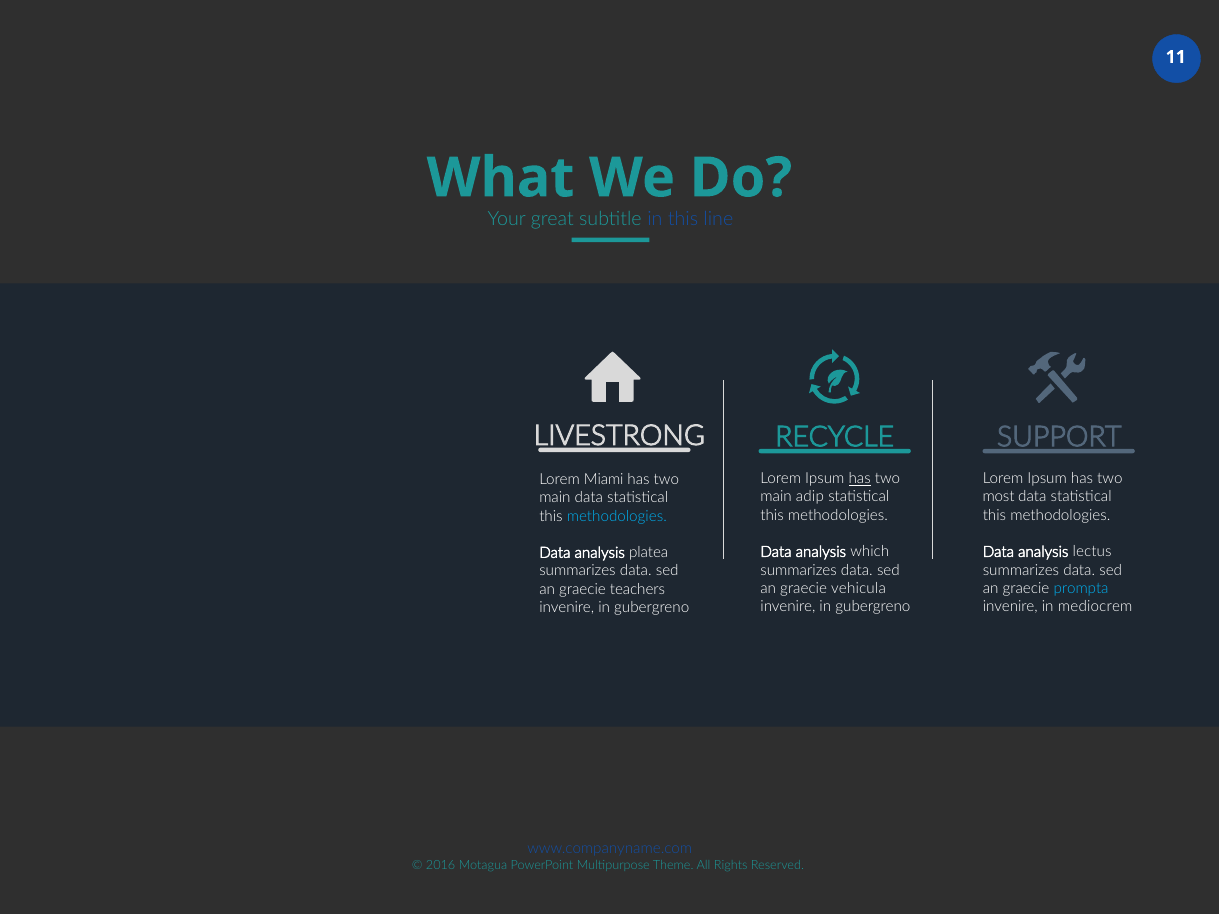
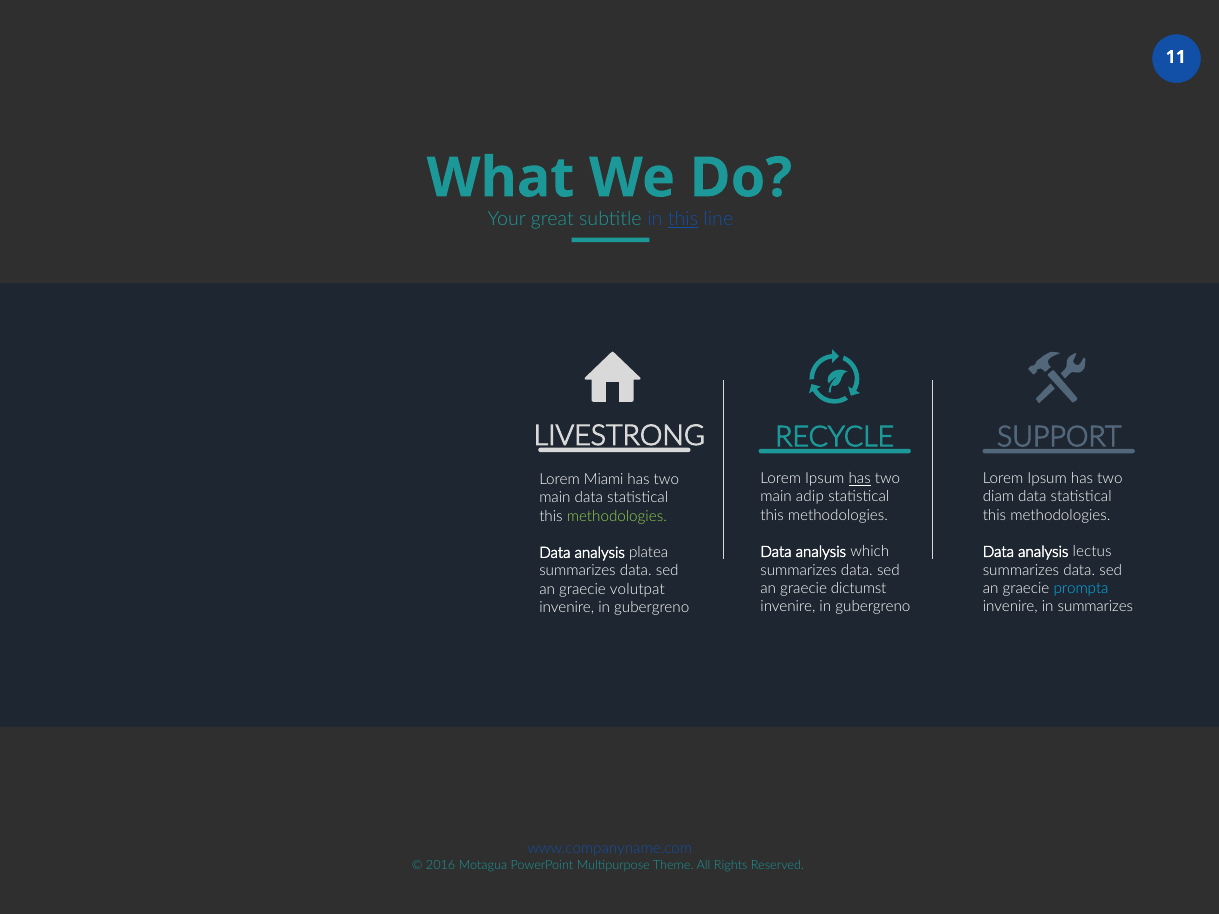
this underline: none -> present (683, 219)
most: most -> diam (998, 497)
methodologies colour: light blue -> light green (617, 516)
vehicula: vehicula -> dictumst (859, 588)
teachers: teachers -> volutpat (637, 589)
in mediocrem: mediocrem -> summarizes (1095, 607)
